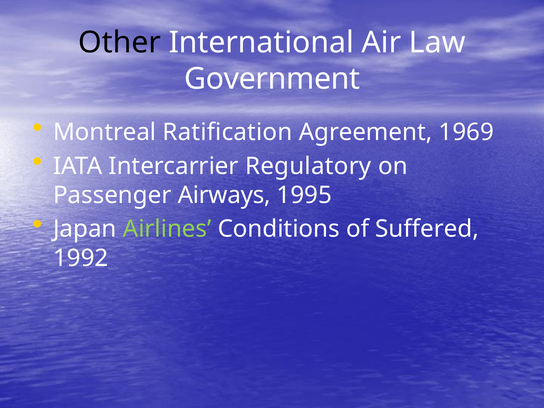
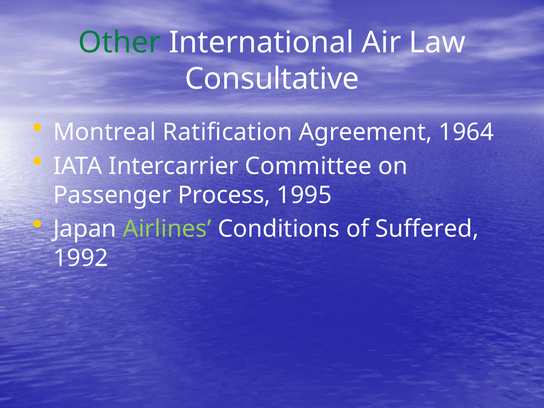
Other colour: black -> green (120, 43)
Government: Government -> Consultative (272, 79)
1969: 1969 -> 1964 (466, 132)
Regulatory: Regulatory -> Committee (308, 166)
Airways: Airways -> Process (224, 195)
